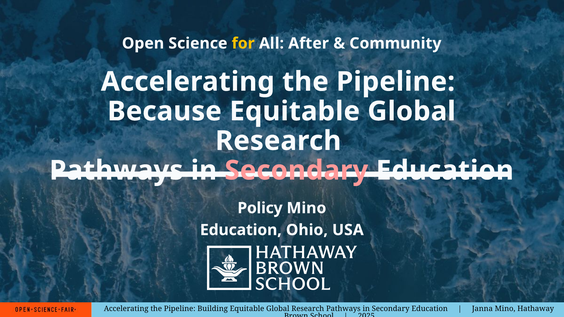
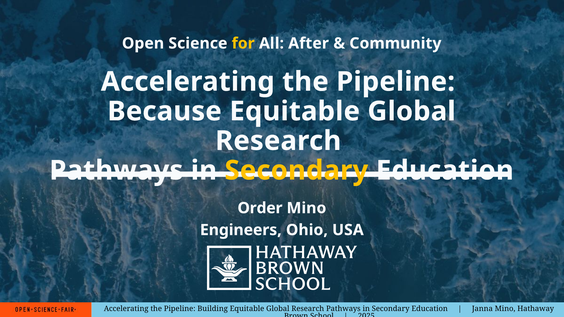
Secondary colour: pink -> yellow (296, 171)
Policy: Policy -> Order (260, 208)
Education: Education -> Engineers (241, 230)
